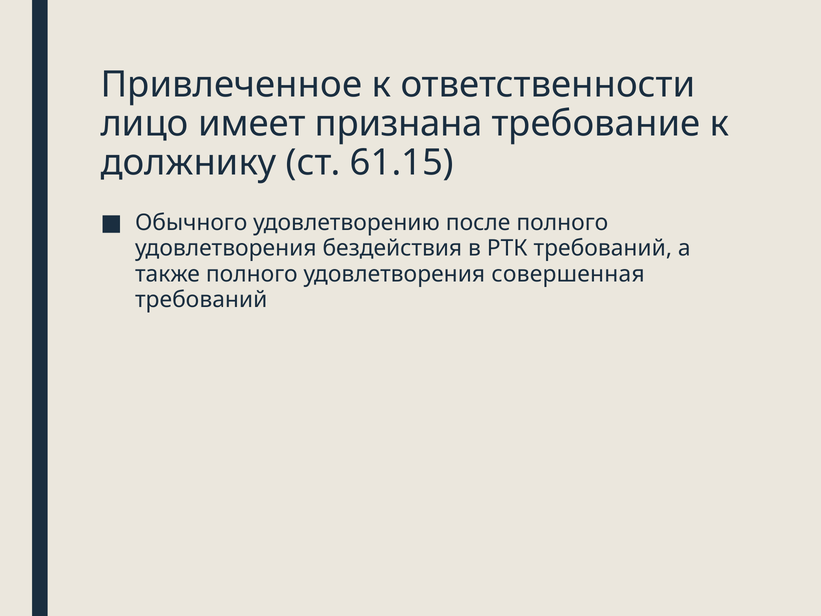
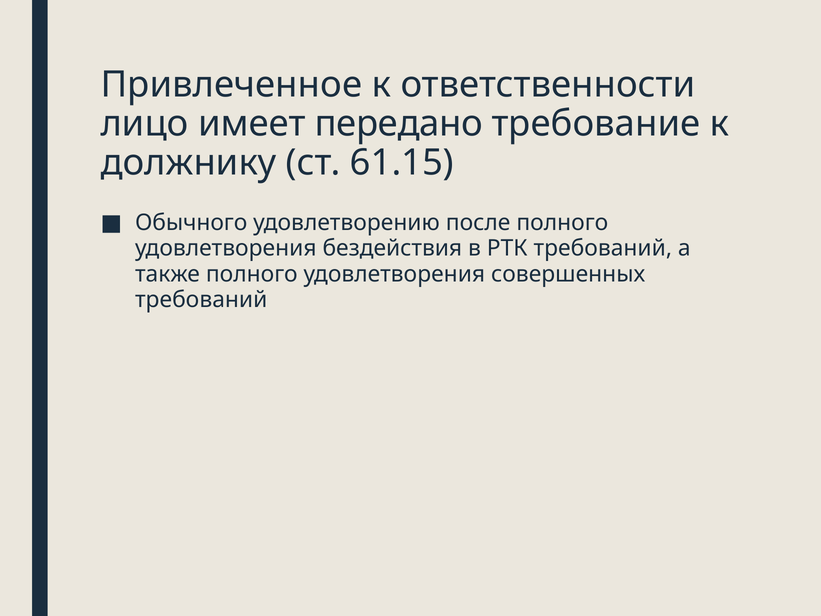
признана: признана -> передано (399, 124)
совершенная: совершенная -> совершенных (568, 274)
